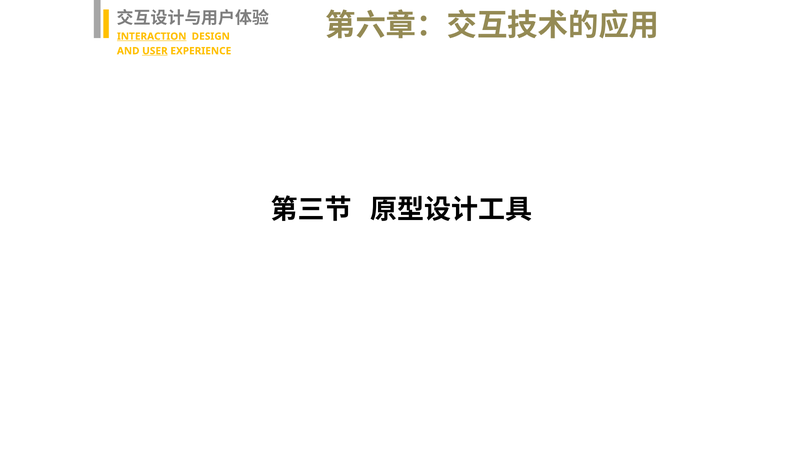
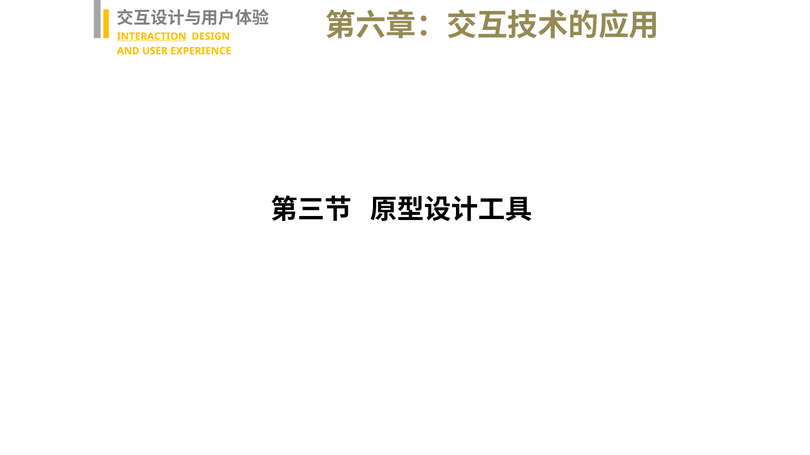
USER underline: present -> none (155, 51)
